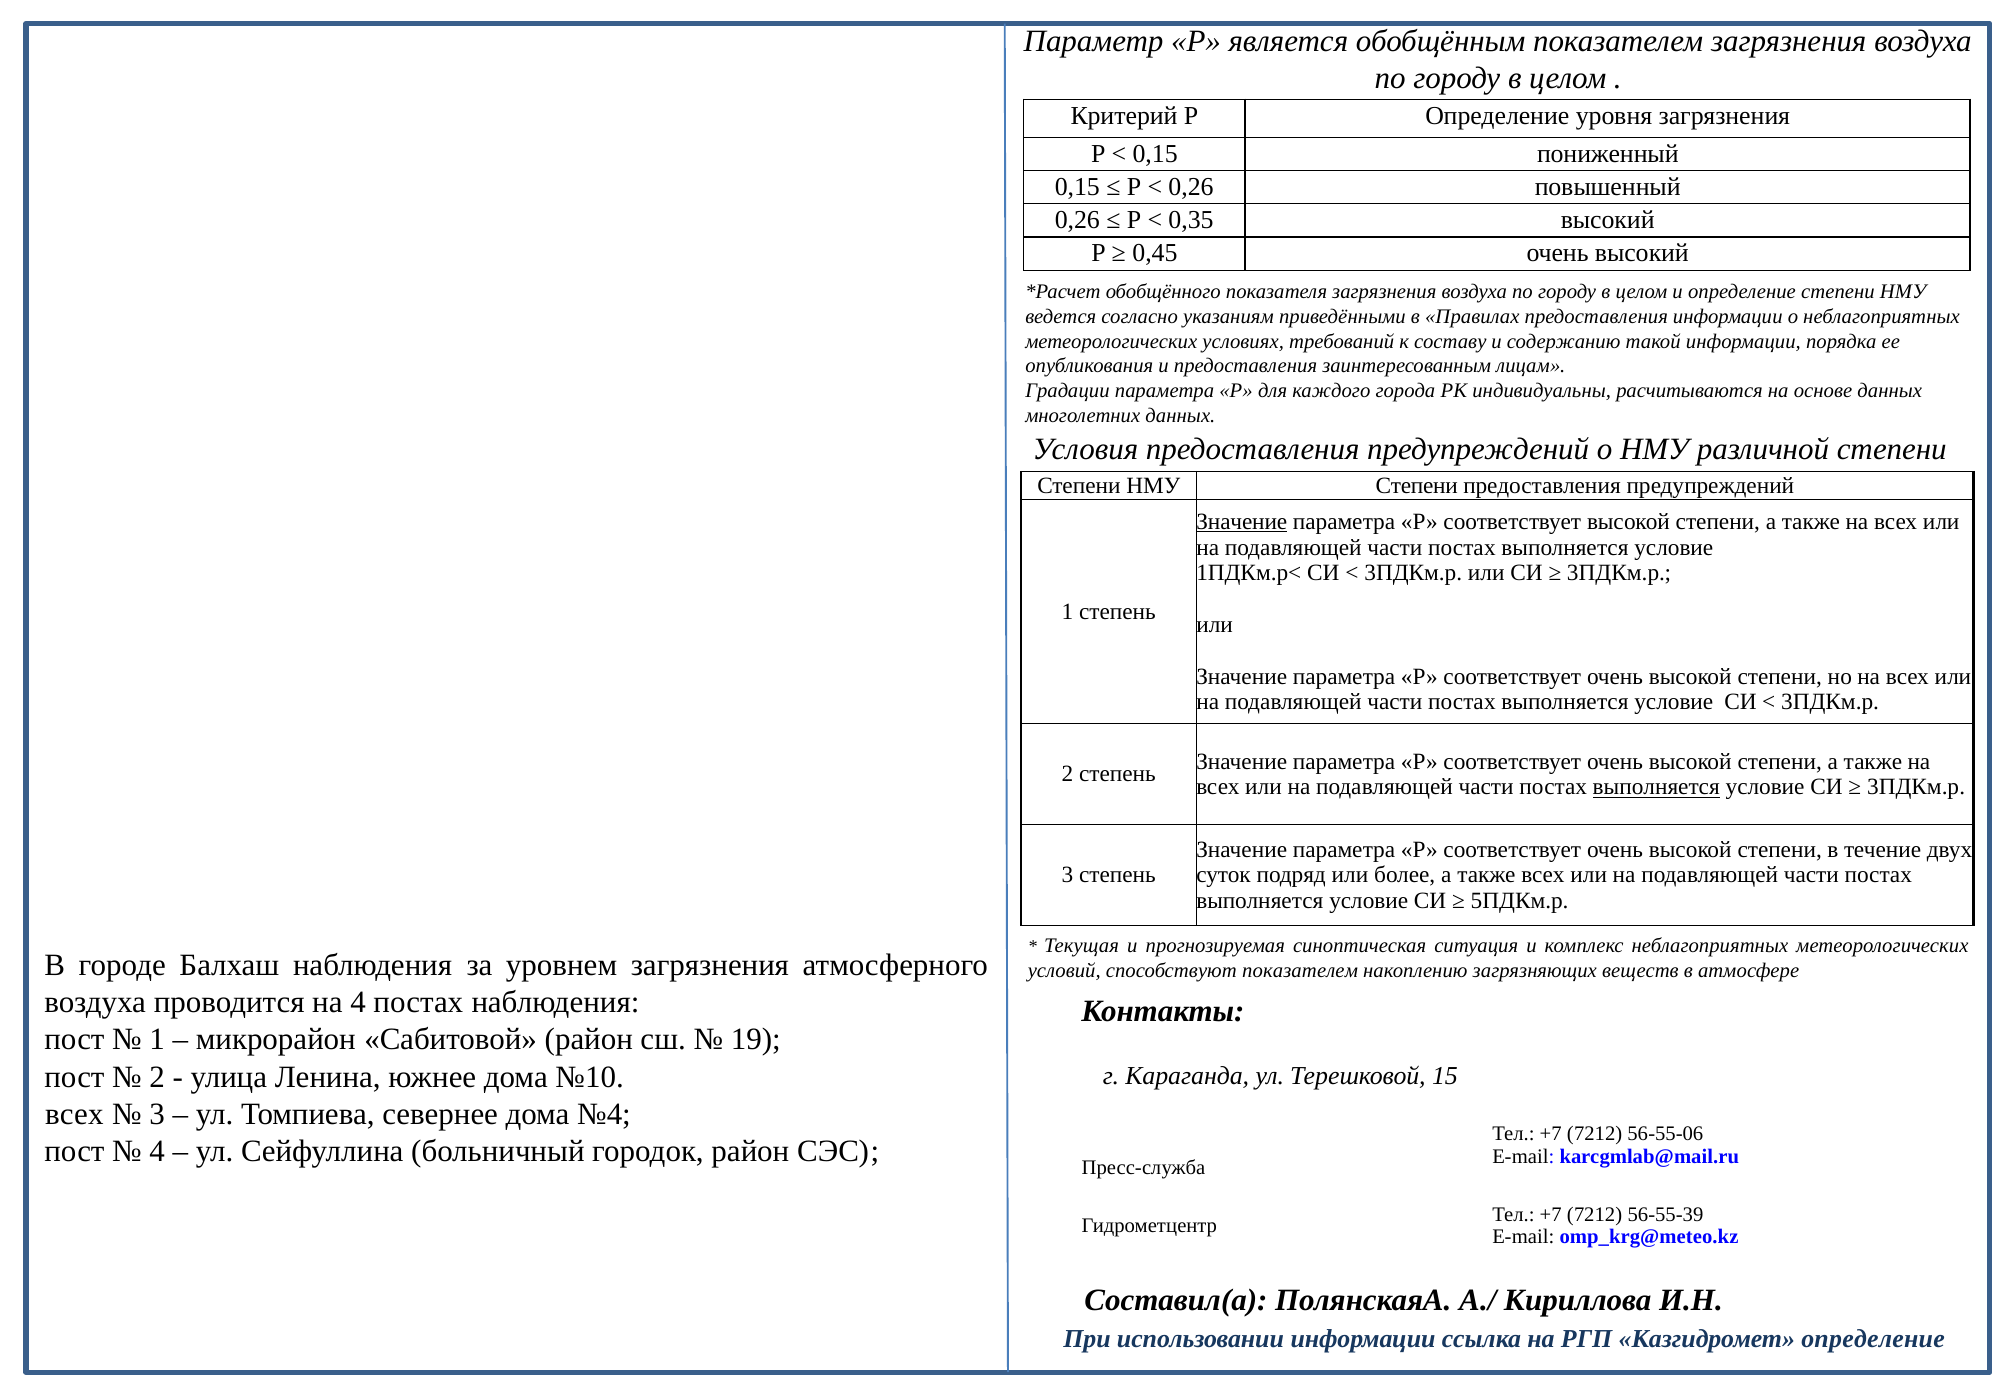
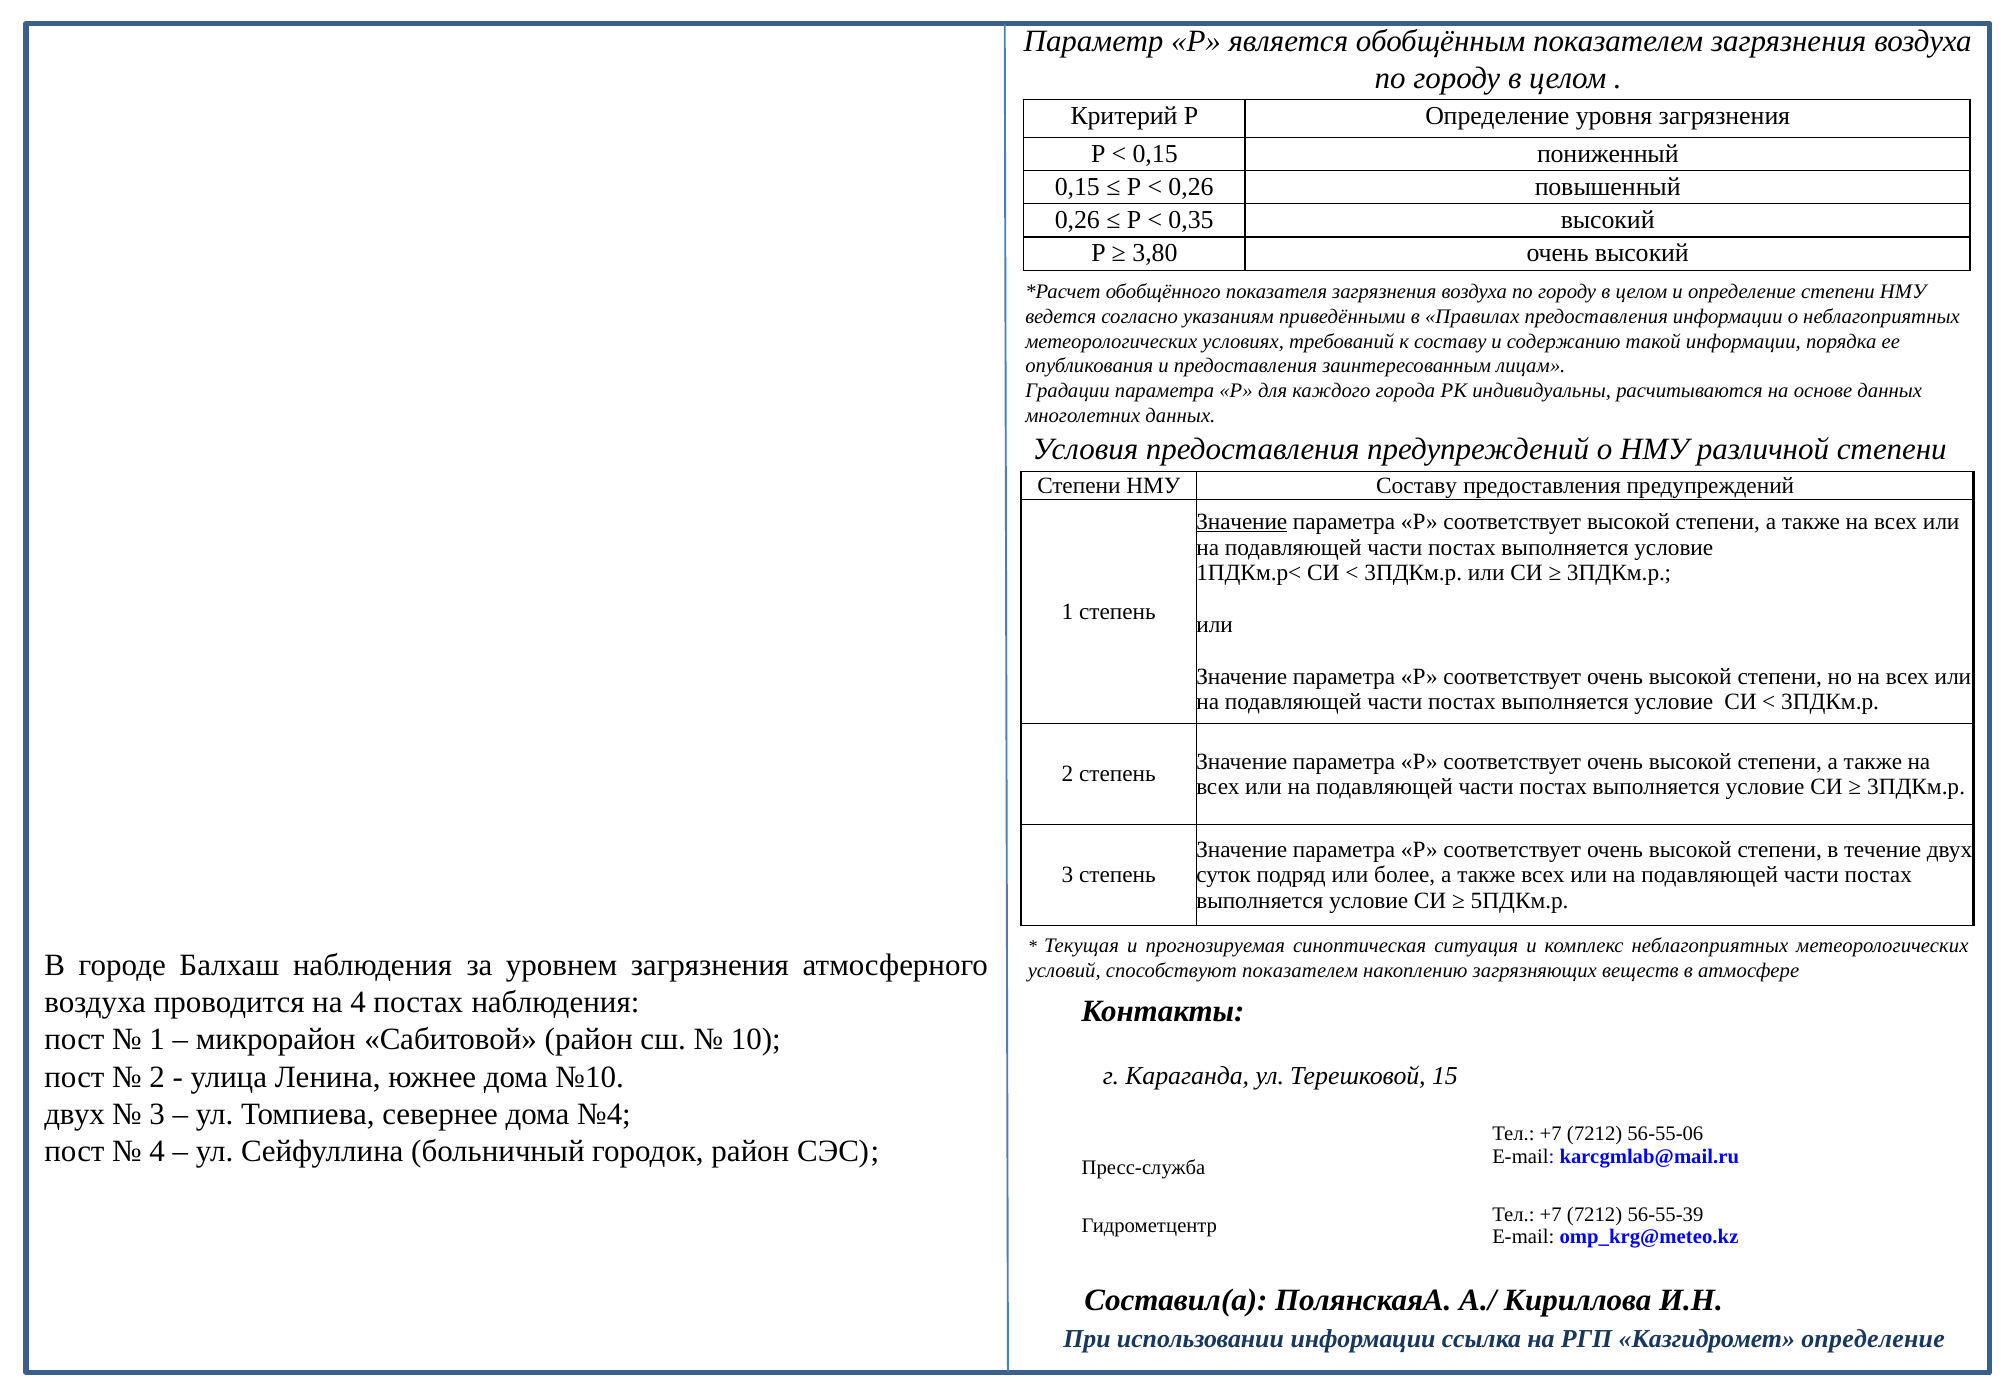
0,45: 0,45 -> 3,80 (1155, 253)
НМУ Степени: Степени -> Составу (1417, 486)
выполняется underline: present -> none (1656, 787)
19: 19 -> 10 (756, 1039)
всех: всех -> двух (75, 1114)
